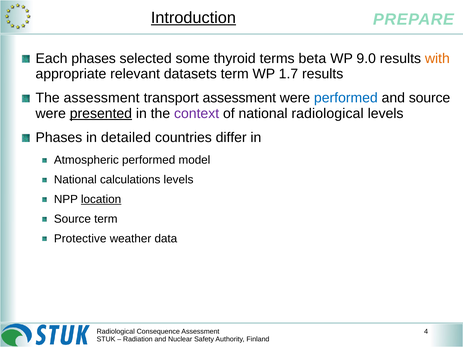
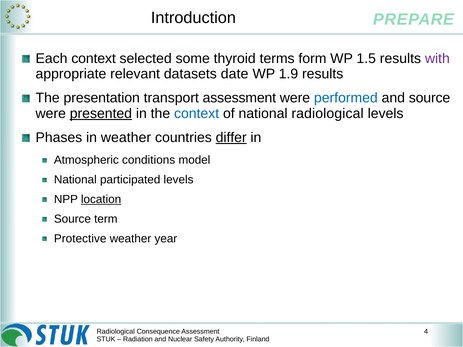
Introduction underline: present -> none (193, 18)
Each phases: phases -> context (94, 58)
beta: beta -> form (312, 58)
9.0: 9.0 -> 1.5 (366, 58)
with colour: orange -> purple (437, 58)
datasets term: term -> date (235, 74)
1.7: 1.7 -> 1.9 (288, 74)
The assessment: assessment -> presentation (102, 98)
context colour: purple -> blue (197, 114)
in detailed: detailed -> weather (126, 138)
differ underline: none -> present (231, 138)
Atmospheric performed: performed -> conditions (149, 160)
calculations: calculations -> participated (130, 180)
data: data -> year (166, 239)
